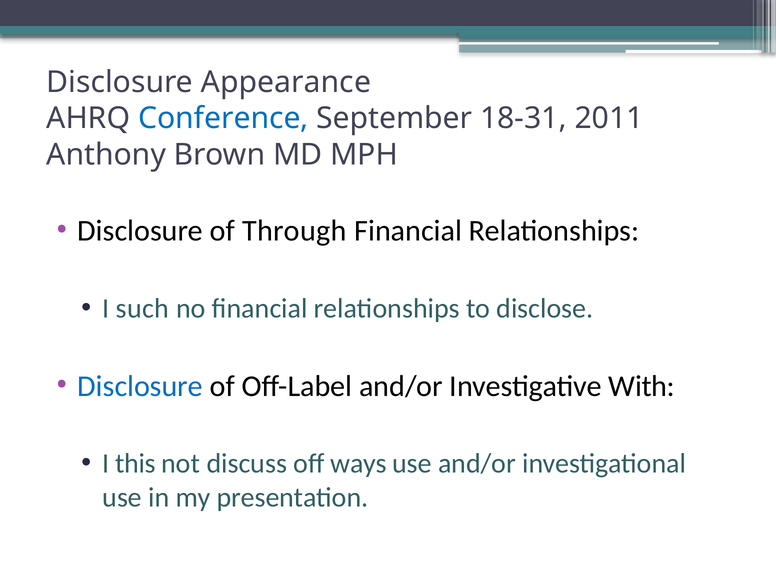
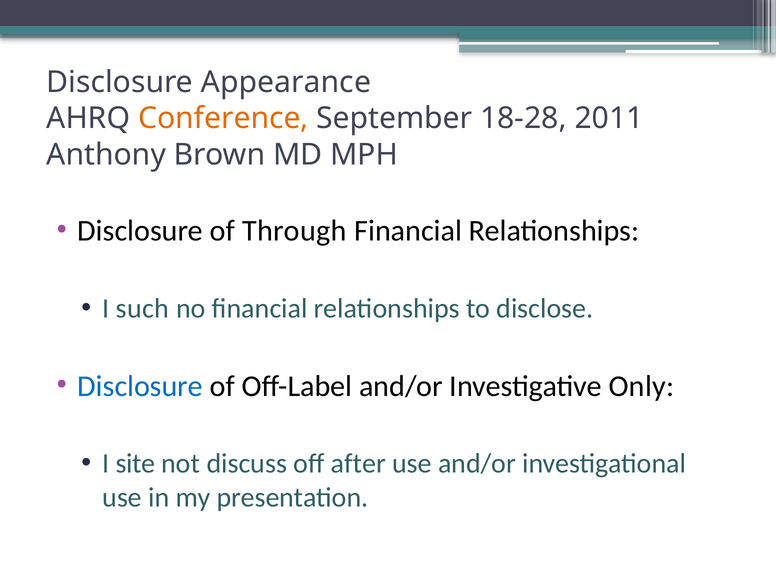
Conference colour: blue -> orange (223, 118)
18-31: 18-31 -> 18-28 (523, 118)
With: With -> Only (641, 386)
this: this -> site (135, 464)
ways: ways -> after (358, 464)
